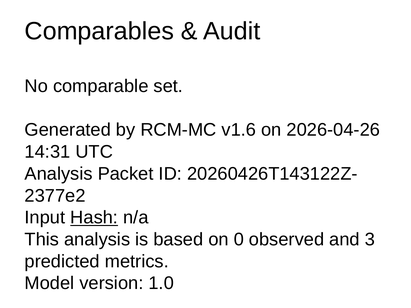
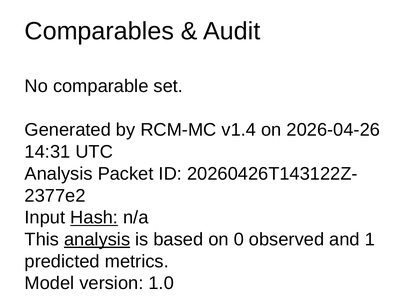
v1.6: v1.6 -> v1.4 (239, 130)
analysis underline: none -> present (97, 240)
3: 3 -> 1 (370, 240)
